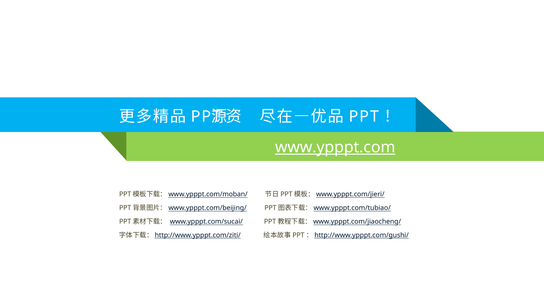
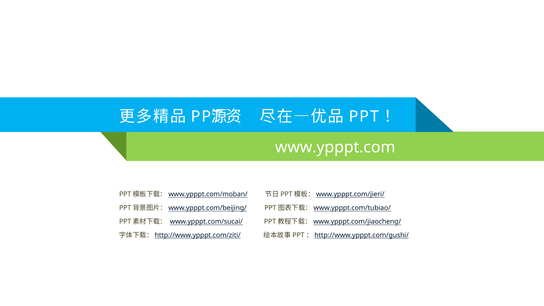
www.ypppt.com underline: present -> none (335, 147)
